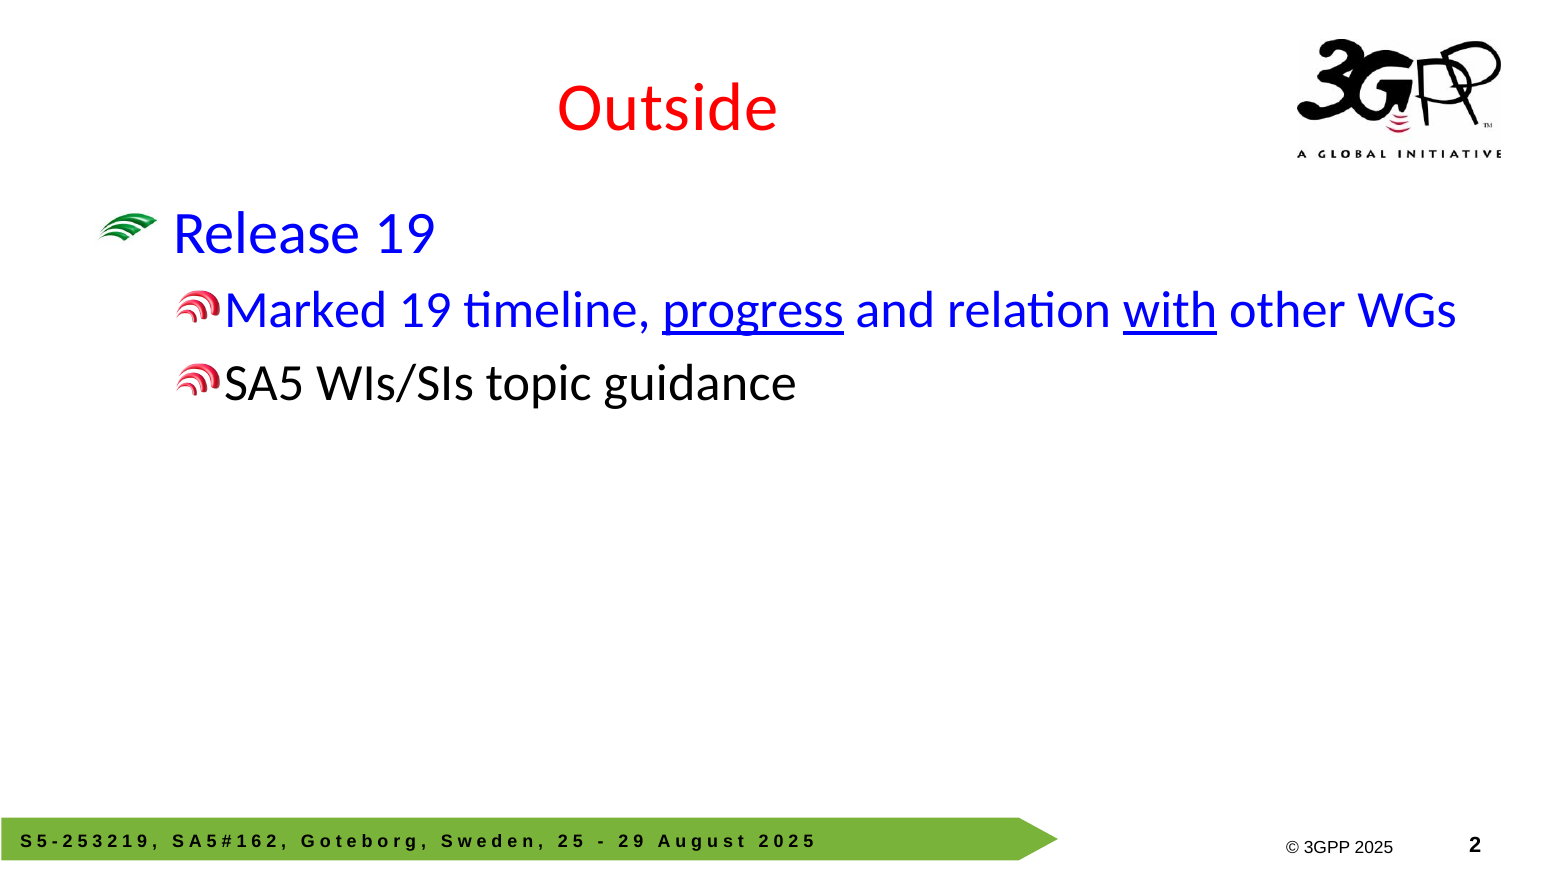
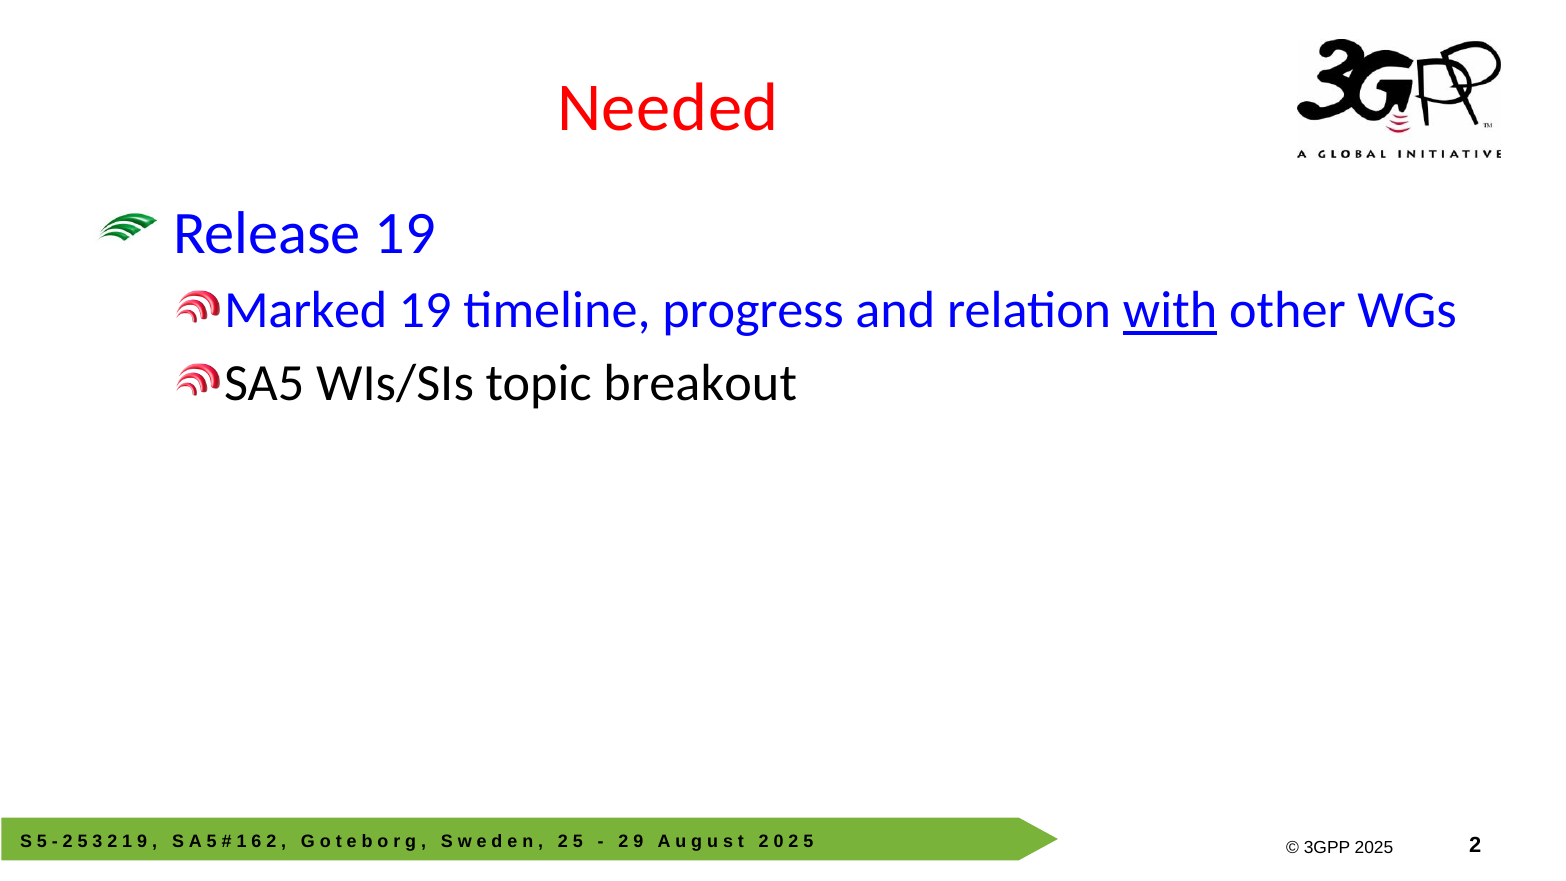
Outside: Outside -> Needed (668, 108)
progress underline: present -> none (753, 310)
guidance: guidance -> breakout (700, 384)
